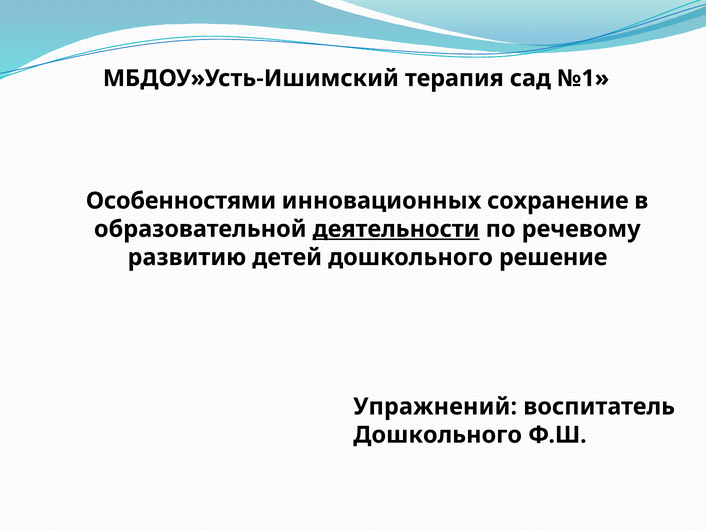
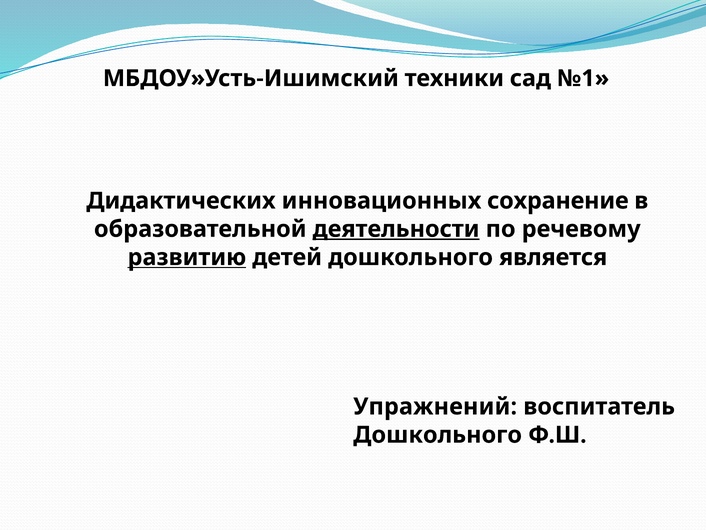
терапия: терапия -> техники (454, 78)
Особенностями: Особенностями -> Дидактических (181, 201)
развитию underline: none -> present (187, 257)
решение: решение -> является (553, 257)
